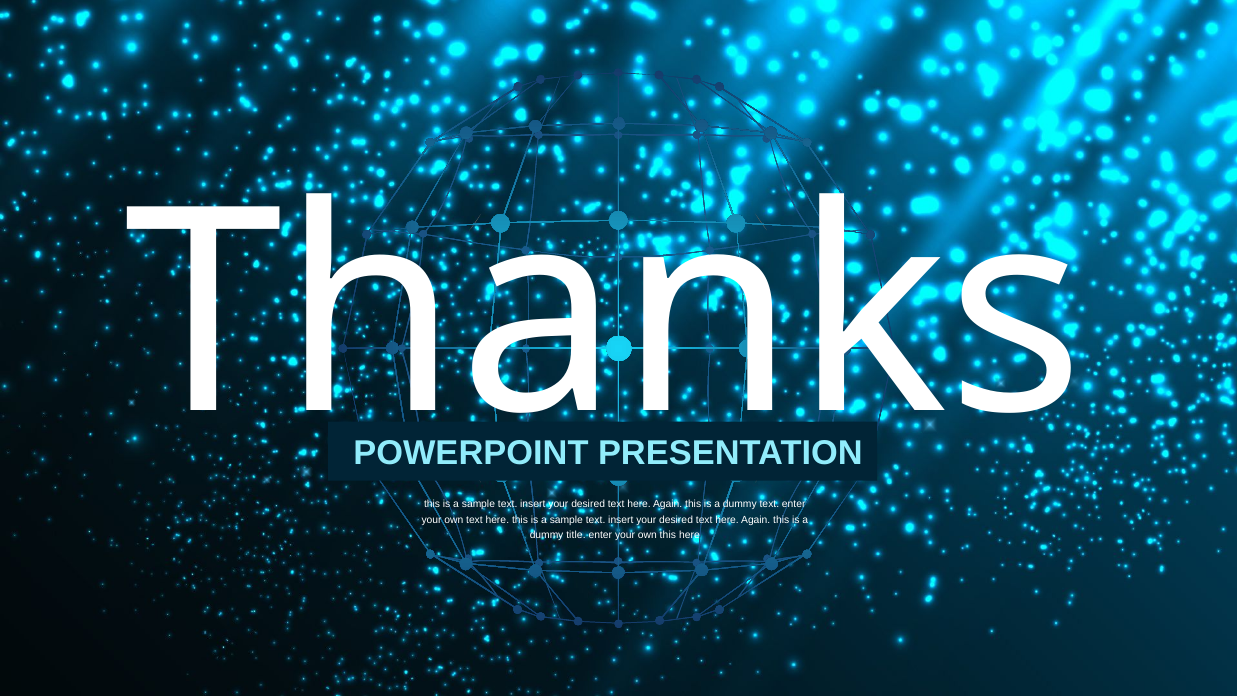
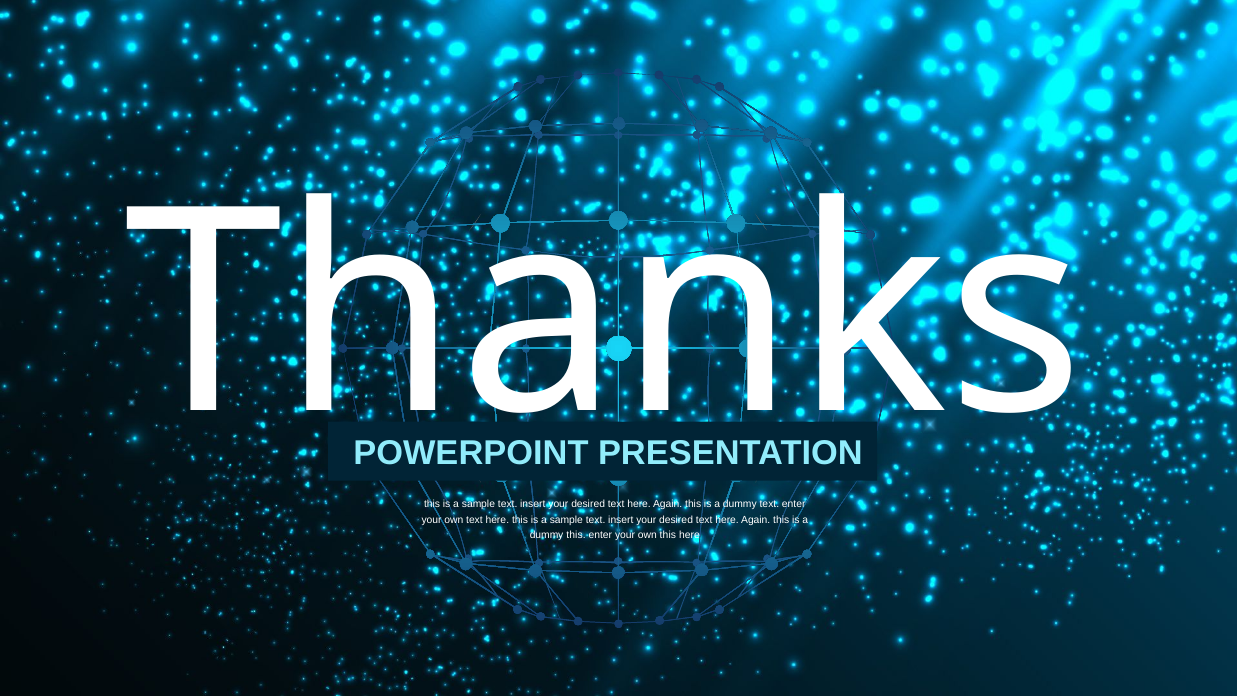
dummy title: title -> this (576, 535)
